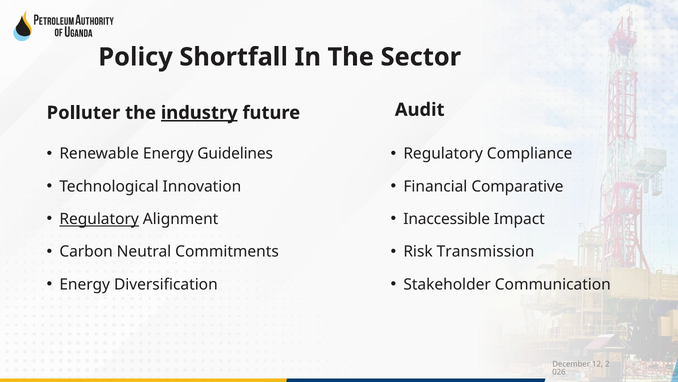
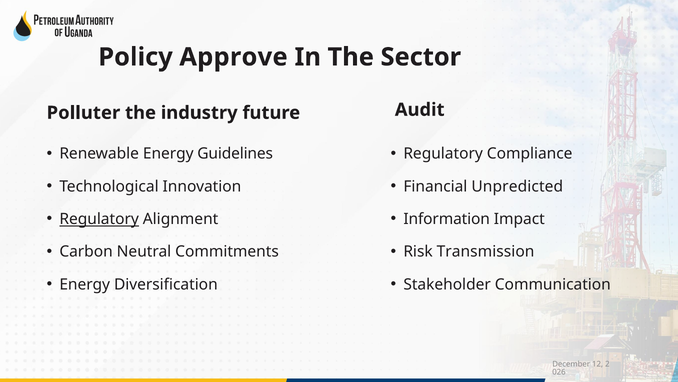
Shortfall: Shortfall -> Approve (233, 57)
industry underline: present -> none (199, 113)
Comparative: Comparative -> Unpredicted (517, 186)
Inaccessible: Inaccessible -> Information (447, 219)
